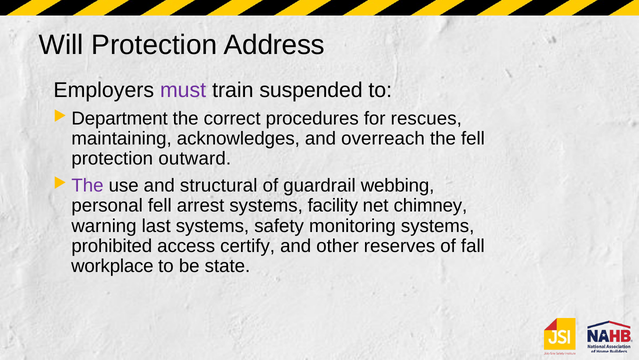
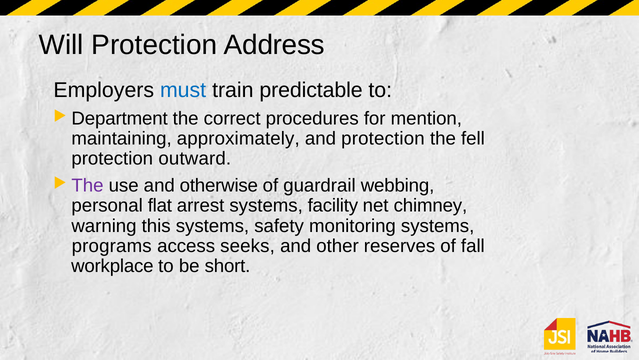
must colour: purple -> blue (183, 90)
suspended: suspended -> predictable (311, 90)
rescues: rescues -> mention (426, 118)
acknowledges: acknowledges -> approximately (238, 138)
and overreach: overreach -> protection (383, 138)
structural: structural -> otherwise (219, 185)
personal fell: fell -> flat (160, 205)
last: last -> this (156, 226)
prohibited: prohibited -> programs (112, 246)
certify: certify -> seeks (248, 246)
state: state -> short (228, 266)
